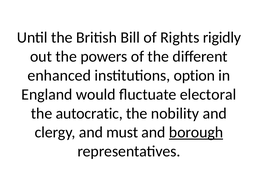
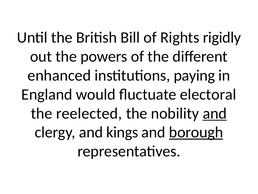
option: option -> paying (194, 75)
autocratic: autocratic -> reelected (89, 113)
and underline: none -> present (215, 113)
must: must -> kings (122, 132)
